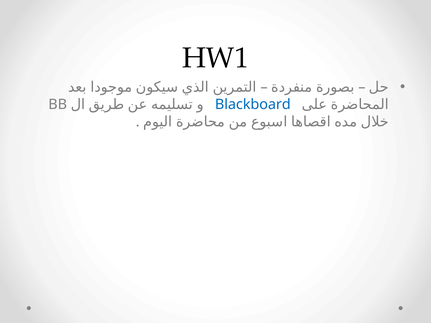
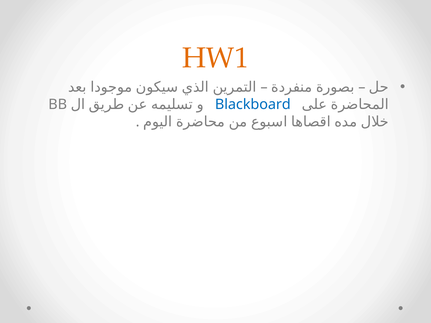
HW1 colour: black -> orange (216, 58)
